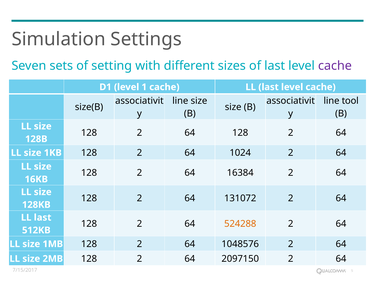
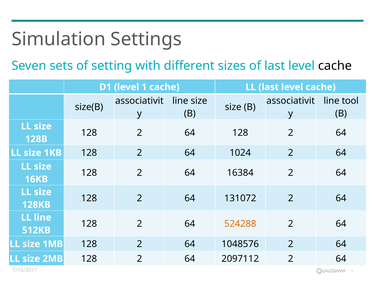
cache colour: purple -> black (335, 66)
last: last -> line (43, 218)
2097150: 2097150 -> 2097112 (240, 259)
